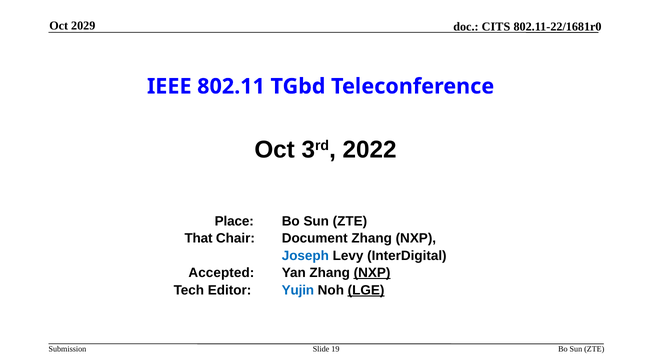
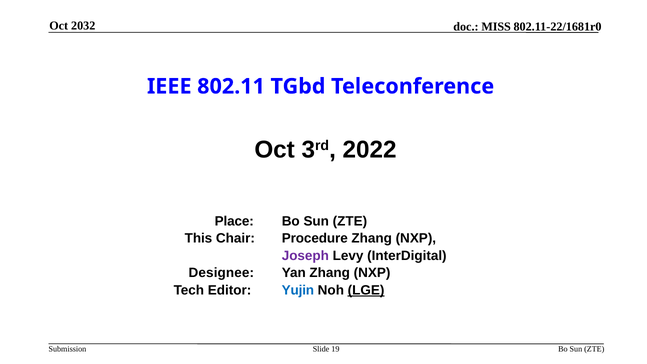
2029: 2029 -> 2032 (83, 26)
CITS: CITS -> MISS (496, 27)
That: That -> This (198, 238)
Document: Document -> Procedure (315, 238)
Joseph colour: blue -> purple (305, 256)
Accepted: Accepted -> Designee (221, 273)
NXP underline: present -> none (372, 273)
